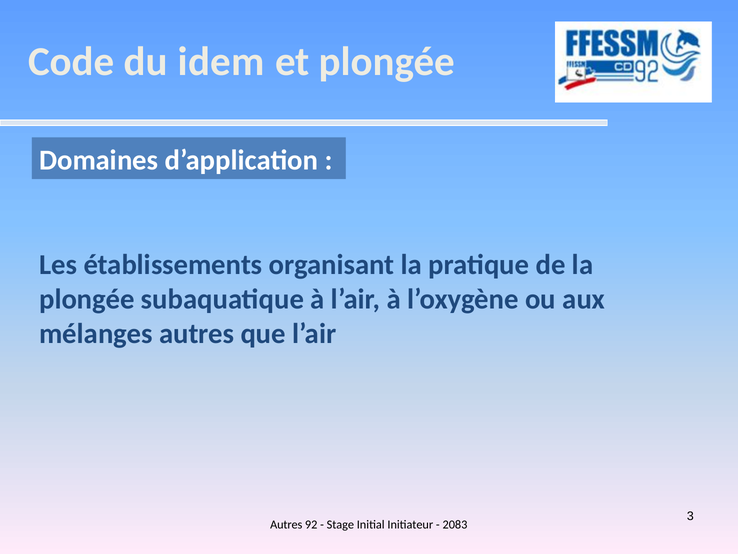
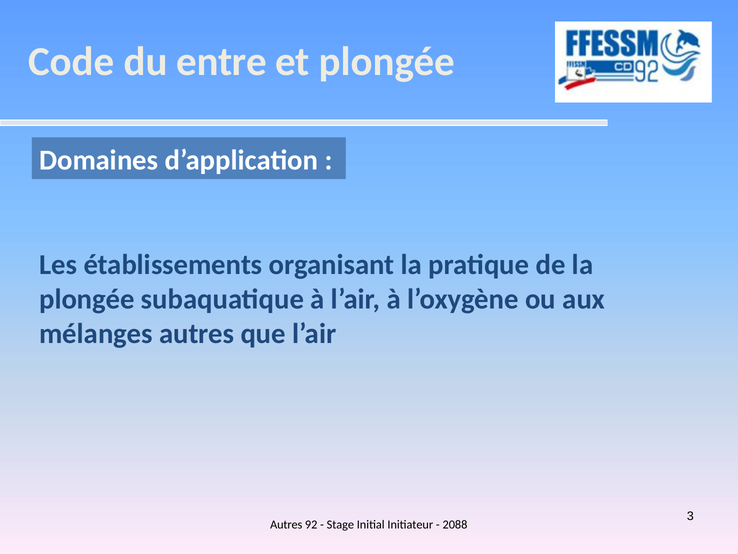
idem: idem -> entre (222, 62)
2083: 2083 -> 2088 (455, 524)
